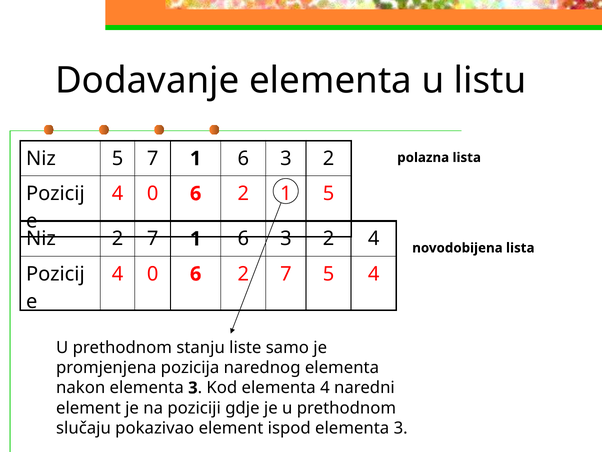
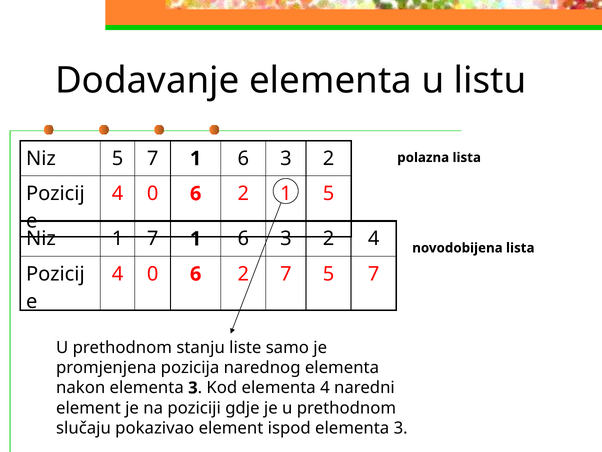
Niz 2: 2 -> 1 (118, 239)
7 5 4: 4 -> 7 (374, 274)
